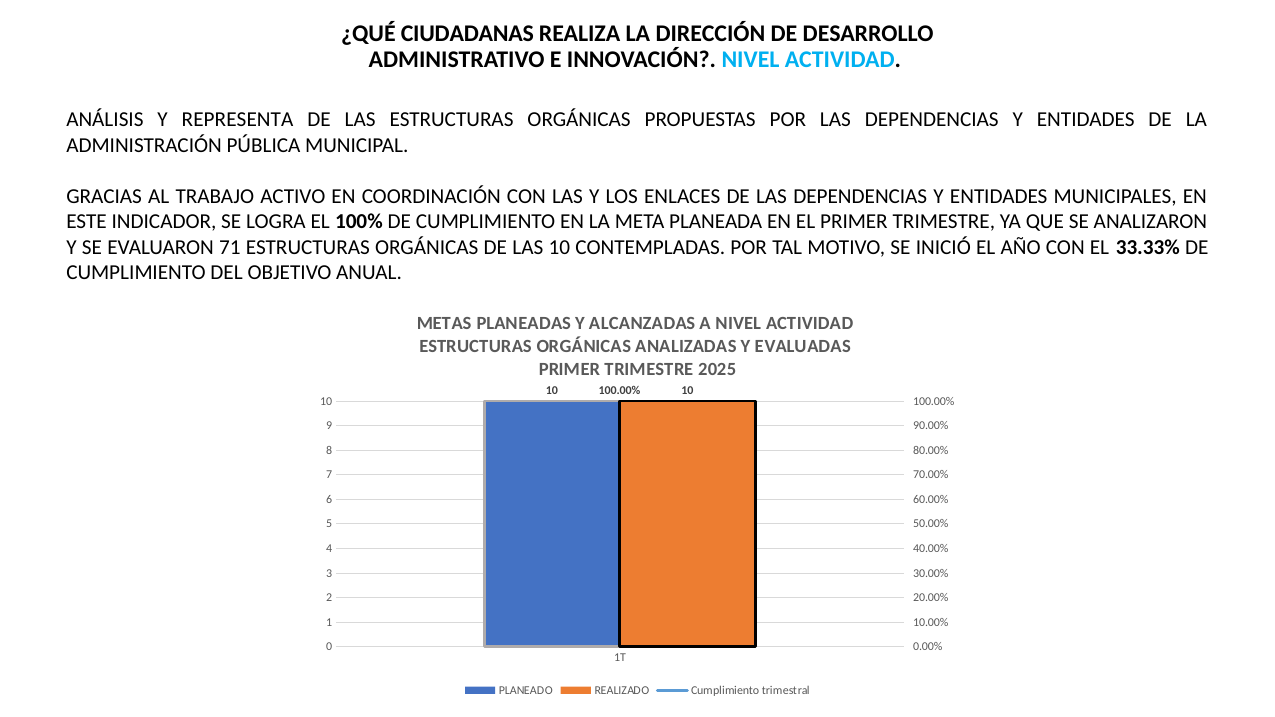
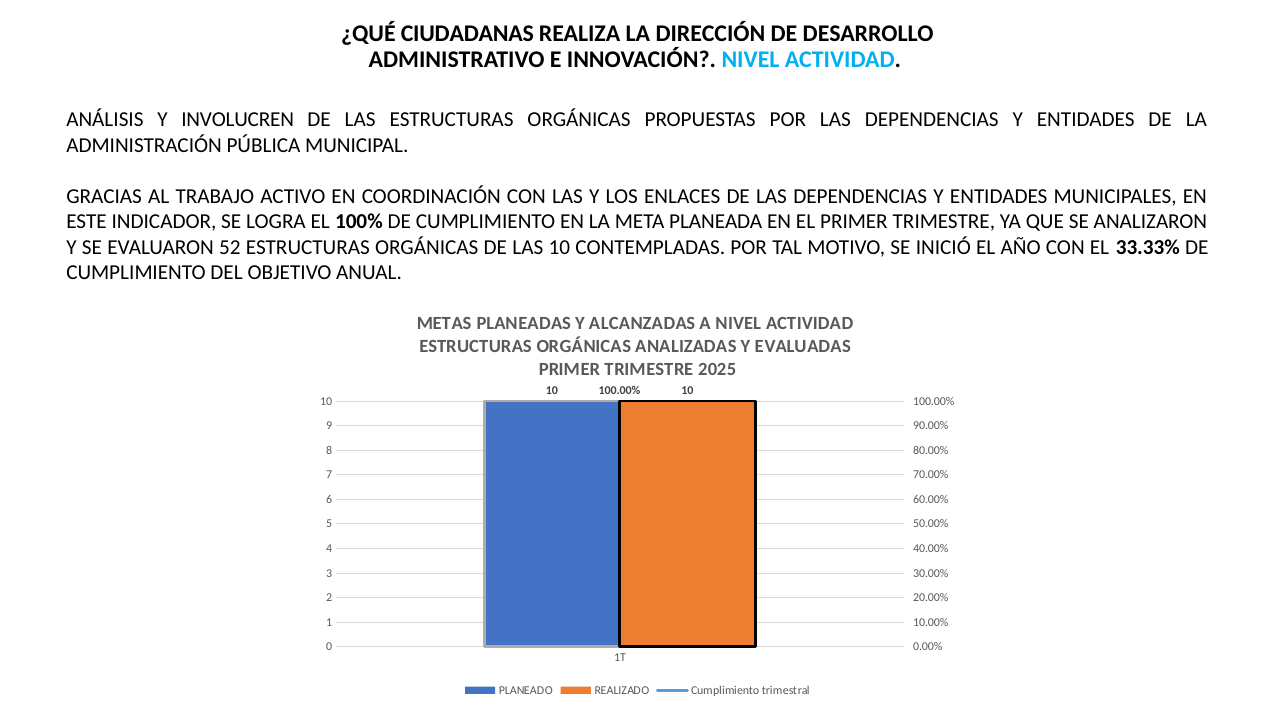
REPRESENTA: REPRESENTA -> INVOLUCREN (238, 120)
71: 71 -> 52 (230, 247)
